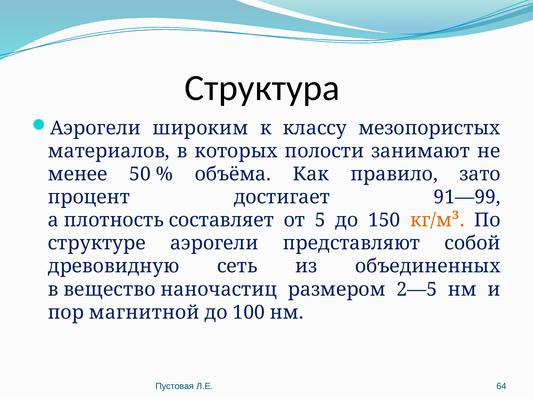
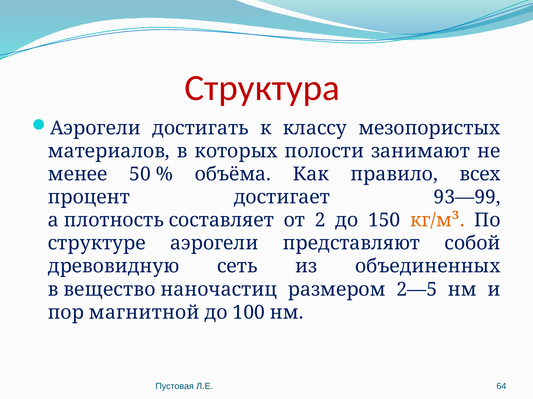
Структура colour: black -> red (262, 88)
широким: широким -> достигать (200, 128)
зато: зато -> всех (480, 174)
91—99: 91—99 -> 93—99 (467, 198)
5: 5 -> 2 (320, 221)
